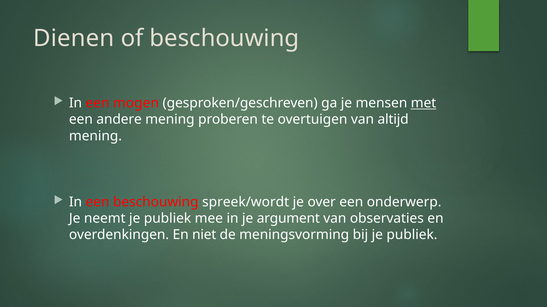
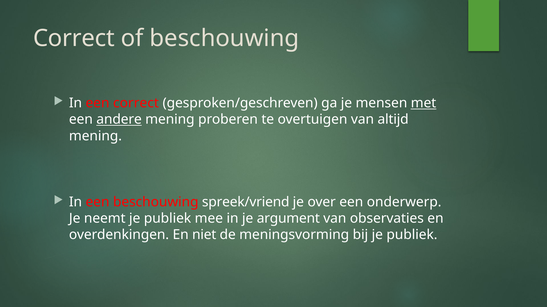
Dienen: Dienen -> Correct (74, 38)
een mogen: mogen -> correct (136, 103)
andere underline: none -> present (119, 120)
spreek/wordt: spreek/wordt -> spreek/vriend (246, 202)
